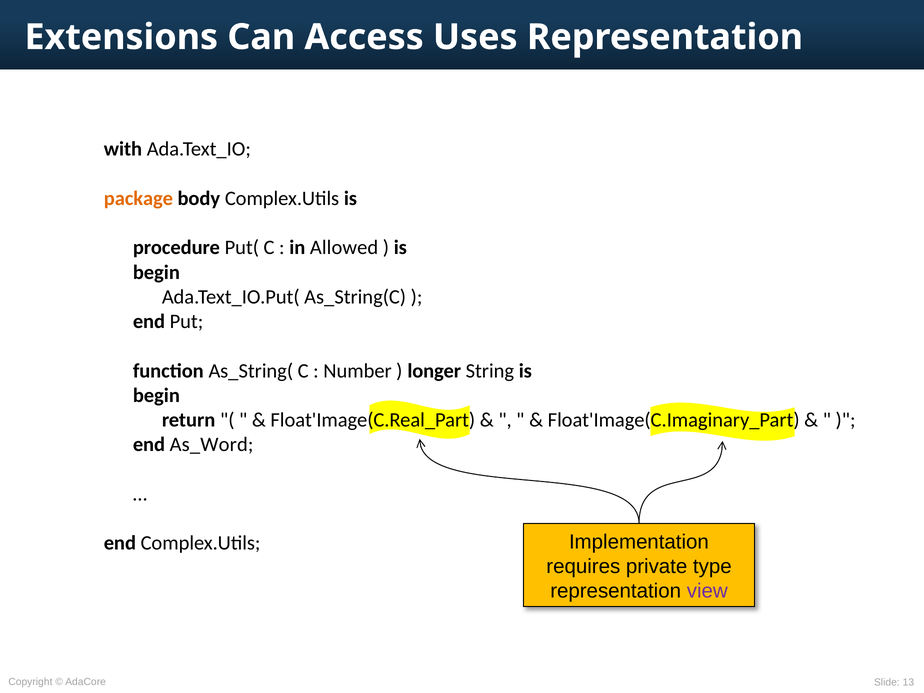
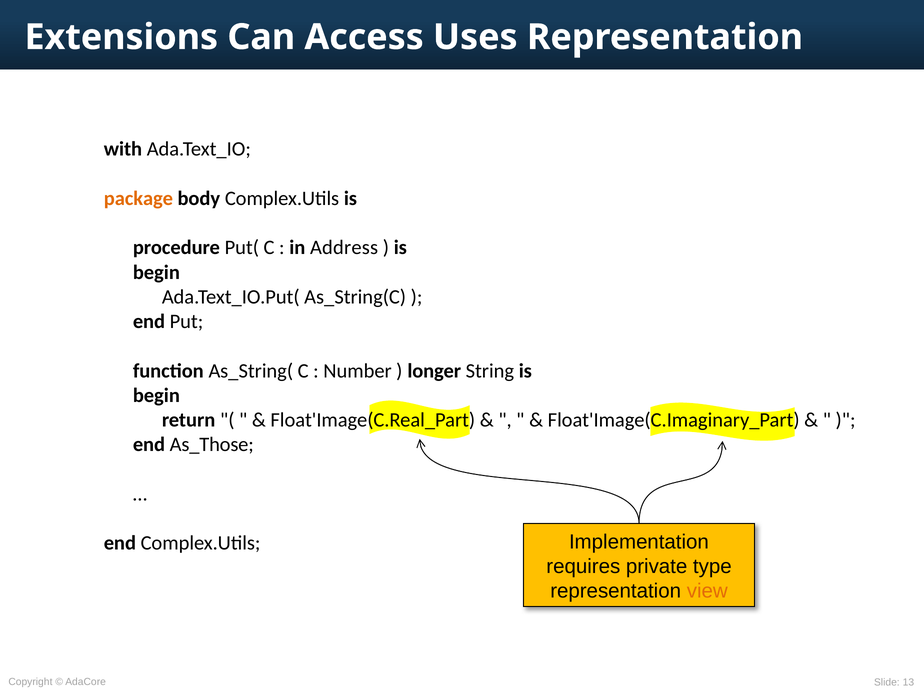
Allowed: Allowed -> Address (344, 248)
As_Word: As_Word -> As_Those (212, 445)
view colour: purple -> orange (707, 591)
